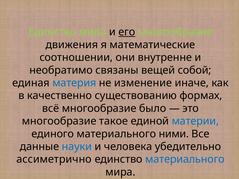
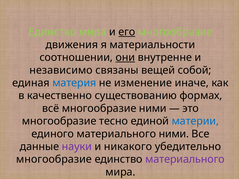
математические: математические -> материальности (152, 45)
они underline: none -> present (125, 58)
необратимо: необратимо -> независимо (61, 70)
многообразие было: было -> ними (153, 109)
такое: такое -> тесно (114, 121)
науки colour: blue -> purple (77, 147)
человека: человека -> никакого (128, 147)
ассиметрично: ассиметрично -> многообразие (54, 160)
материального colour: blue -> purple (185, 160)
